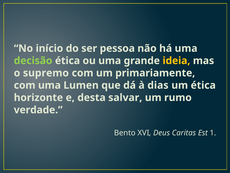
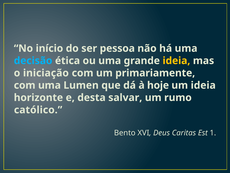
decisão colour: light green -> light blue (33, 61)
supremo: supremo -> iniciação (46, 73)
dias: dias -> hoje (158, 85)
um ética: ética -> ideia (203, 85)
verdade: verdade -> católico (38, 110)
